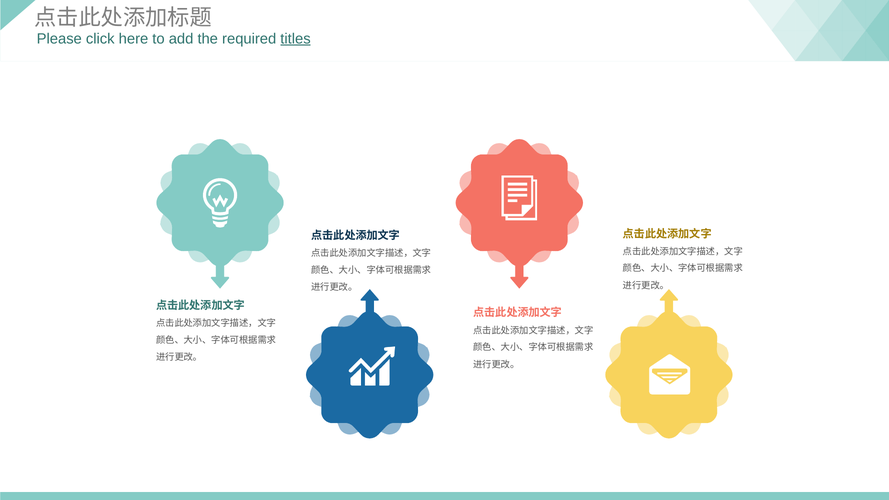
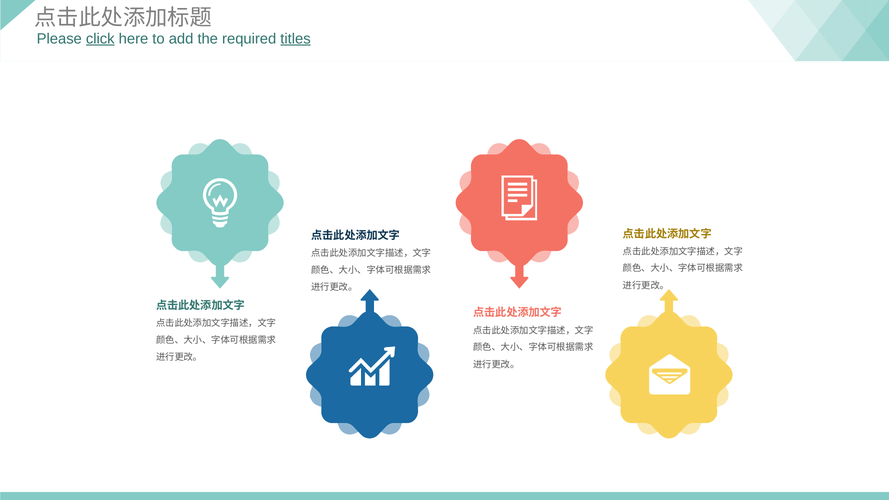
click underline: none -> present (100, 39)
